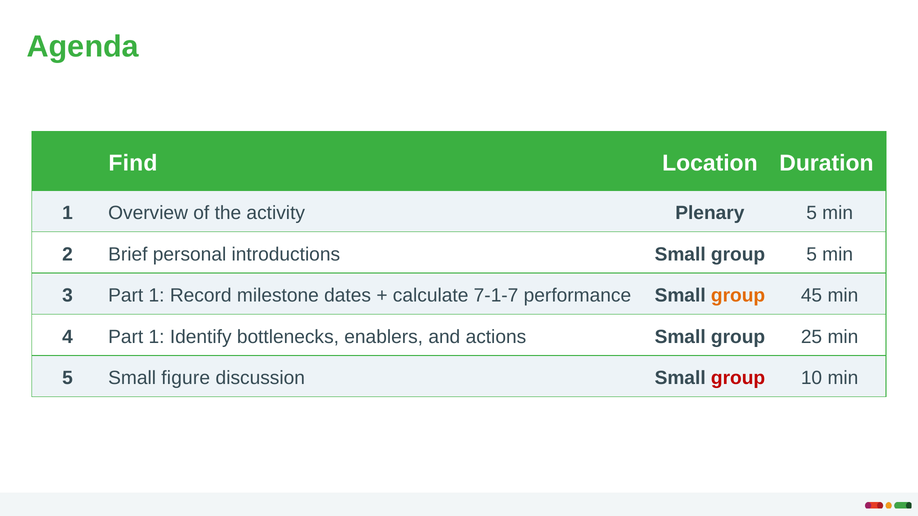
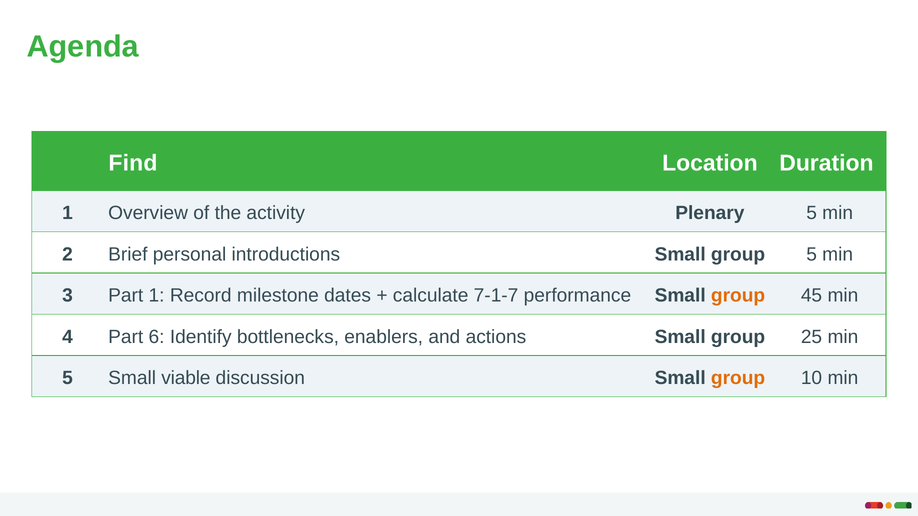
4 Part 1: 1 -> 6 (157, 337)
figure: figure -> viable (186, 378)
group colour: red -> orange (738, 378)
